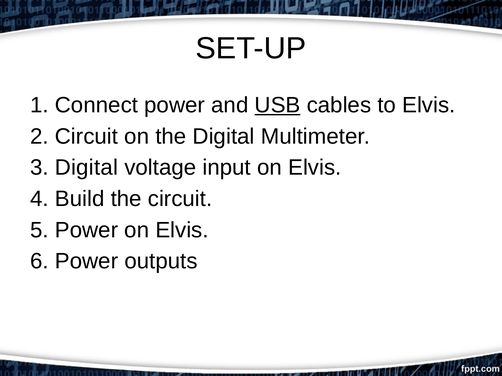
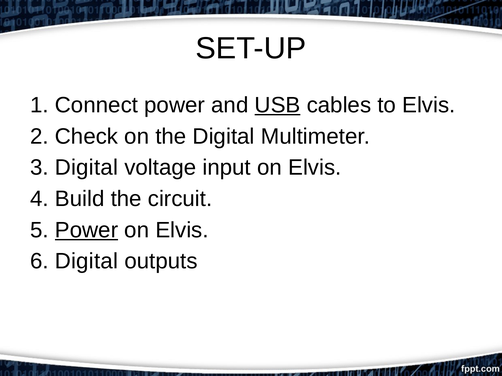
2 Circuit: Circuit -> Check (86, 137)
Power underline: none -> present (86, 230)
6 Power: Power -> Digital (86, 262)
